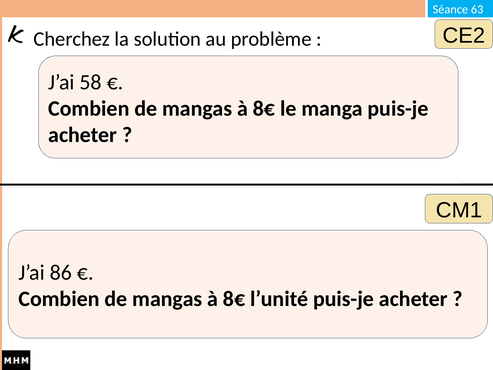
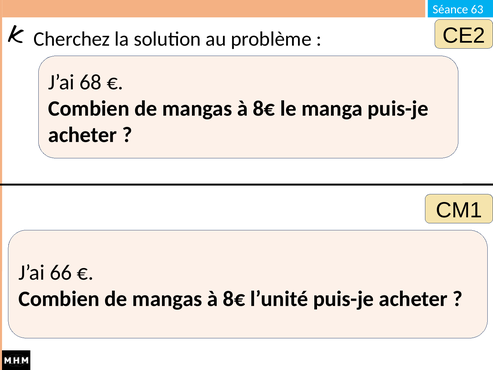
58: 58 -> 68 (91, 82)
86: 86 -> 66 (61, 272)
